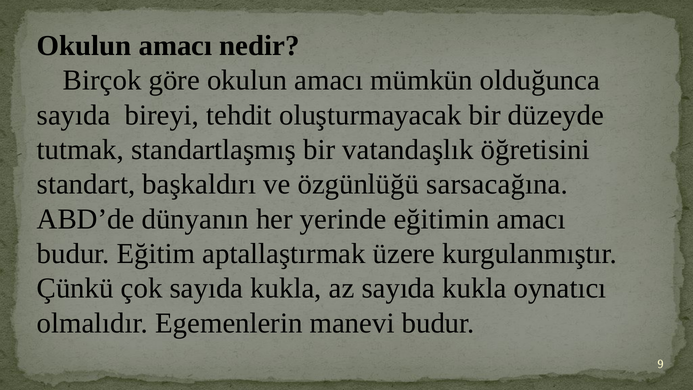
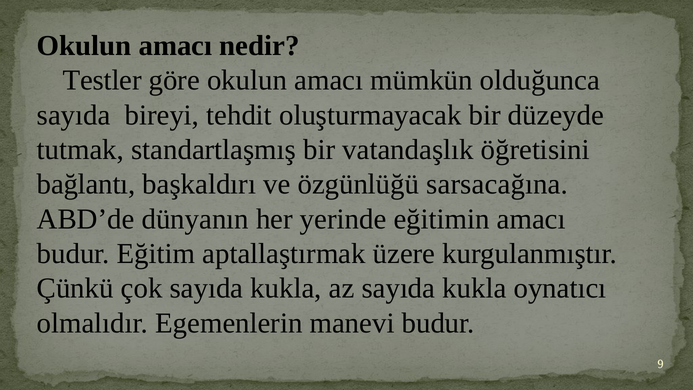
Birçok: Birçok -> Testler (102, 80)
standart: standart -> bağlantı (86, 184)
